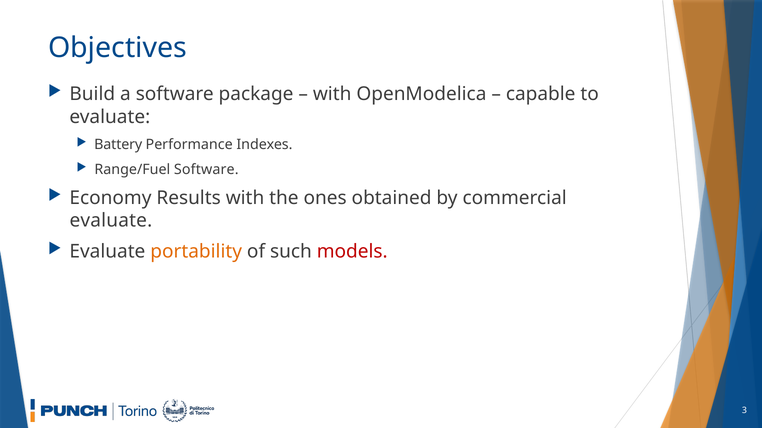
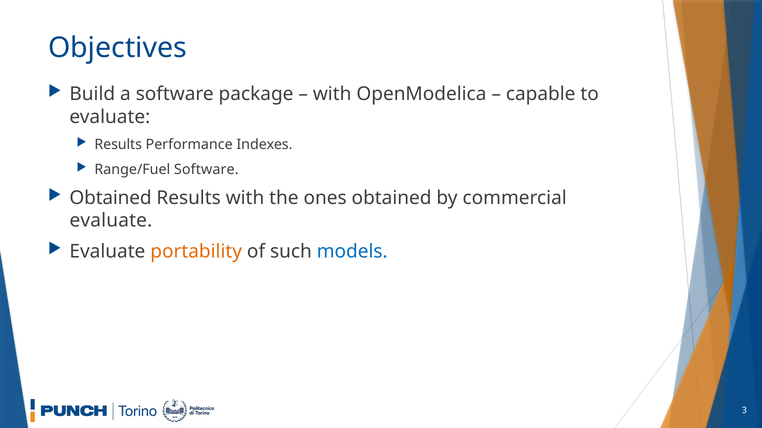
Battery: Battery -> Results (118, 145)
Economy: Economy -> Obtained (111, 198)
models colour: red -> blue (352, 252)
